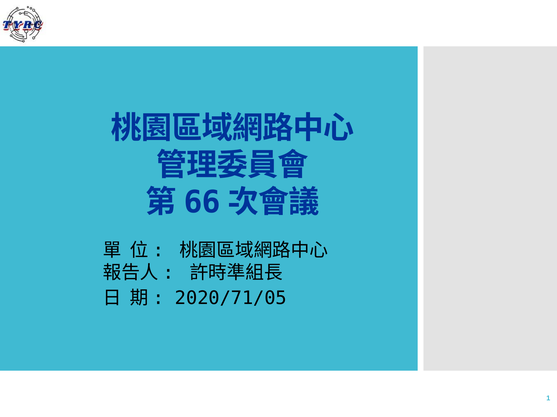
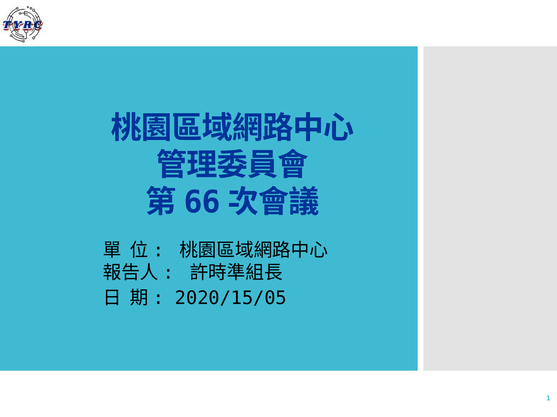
2020/71/05: 2020/71/05 -> 2020/15/05 (231, 299)
